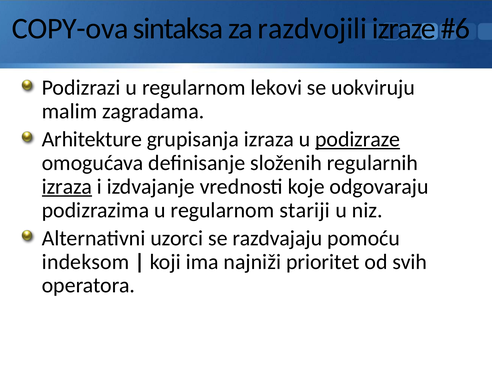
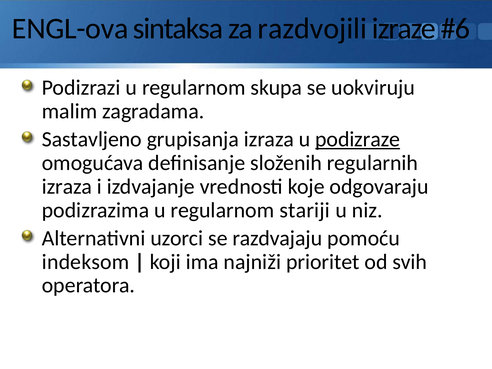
COPY-ova: COPY-ova -> ENGL-ova (70, 28)
lekovi: lekovi -> skupa (276, 88)
Arhitekture: Arhitekture -> Sastavljeno (92, 139)
izraza underline: present -> none (67, 187)
